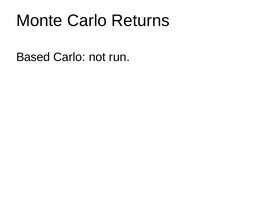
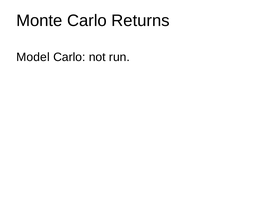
Based: Based -> Model (33, 57)
